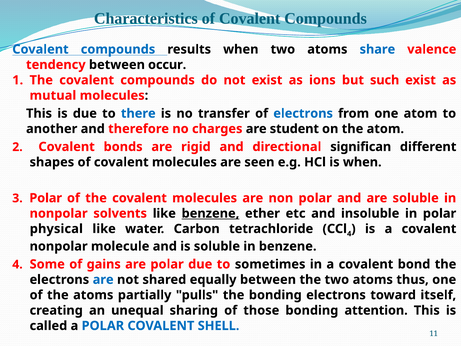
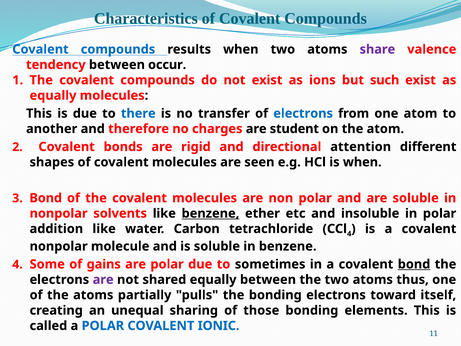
share colour: blue -> purple (377, 49)
mutual: mutual -> equally (53, 95)
significan: significan -> attention (361, 147)
Polar: Polar -> Bond (46, 198)
physical: physical -> addition (56, 229)
bond underline: none -> present (414, 264)
are colour: blue -> purple (103, 279)
attention: attention -> elements (376, 310)
SHELL: SHELL -> IONIC (219, 326)
